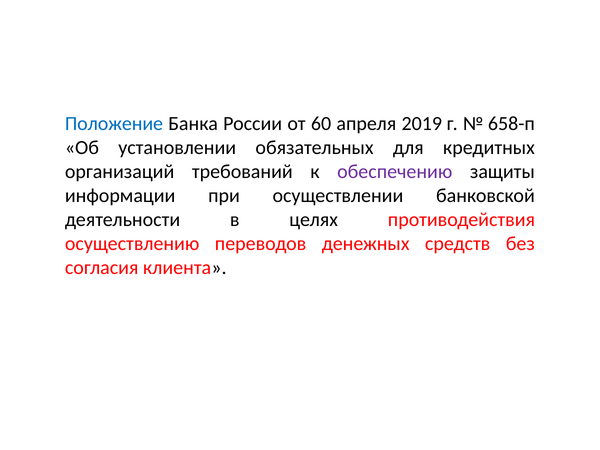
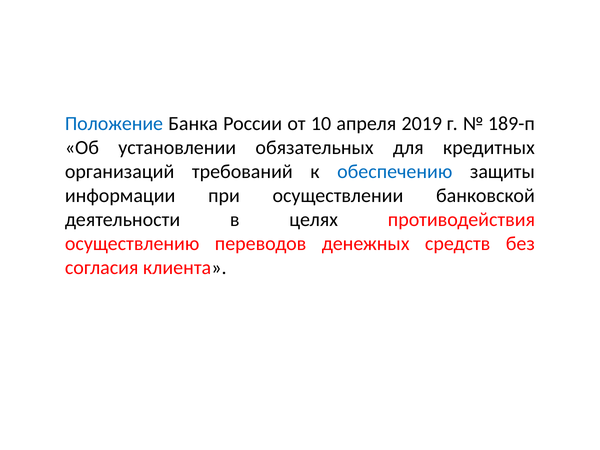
60: 60 -> 10 (321, 124)
658-п: 658-п -> 189-п (511, 124)
обеспечению colour: purple -> blue (395, 172)
